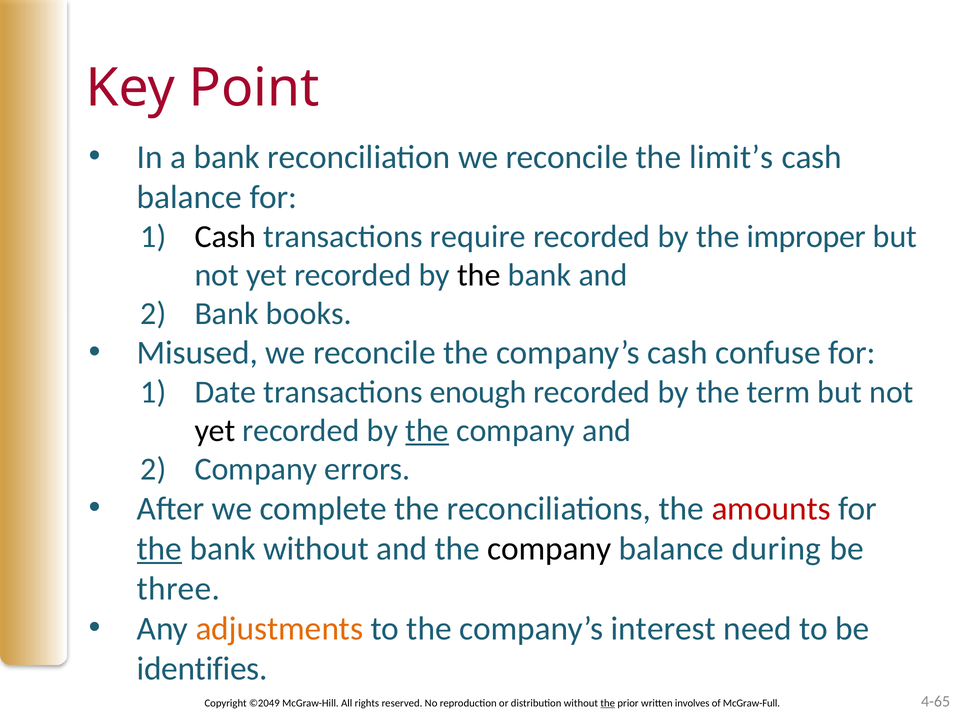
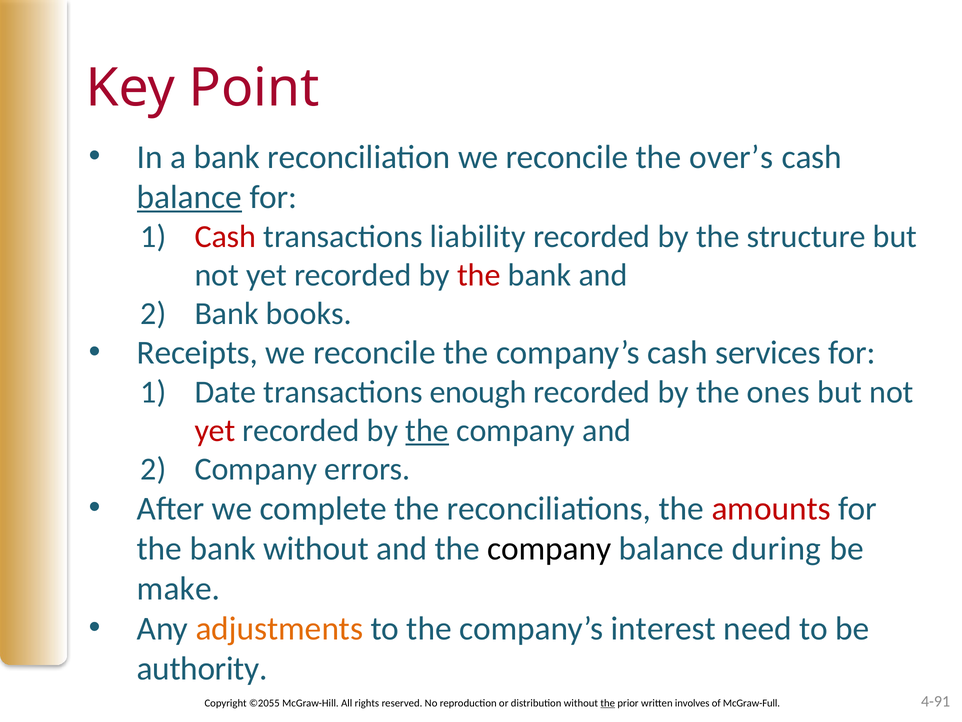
limit’s: limit’s -> over’s (731, 157)
balance underline: none -> present (189, 197)
Cash colour: black -> red (225, 236)
require: require -> liability (478, 236)
improper: improper -> structure (806, 236)
the colour: black -> red (479, 275)
Misused: Misused -> Receipts (197, 353)
confuse: confuse -> services (768, 353)
term: term -> ones (778, 392)
yet colour: black -> red (215, 430)
the underline: present -> none (159, 548)
three: three -> make (179, 588)
identifies: identifies -> authority (202, 668)
4-65: 4-65 -> 4-91 (936, 701)
©2049: ©2049 -> ©2055 (264, 703)
